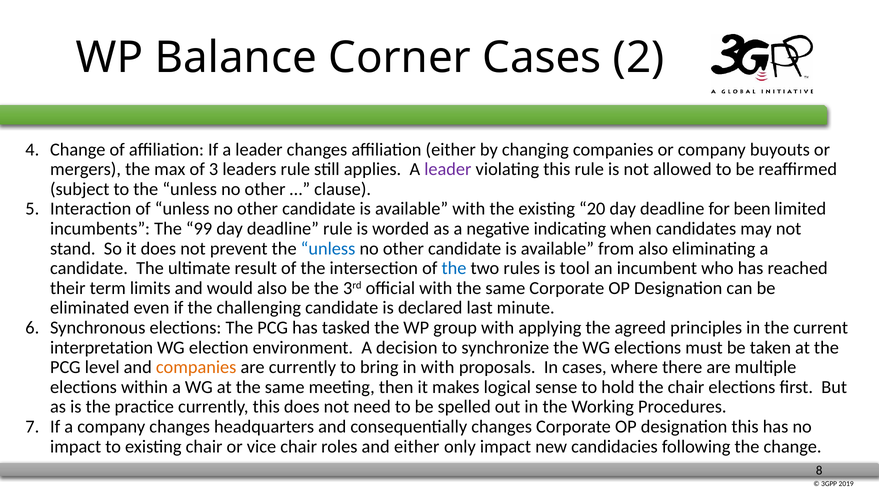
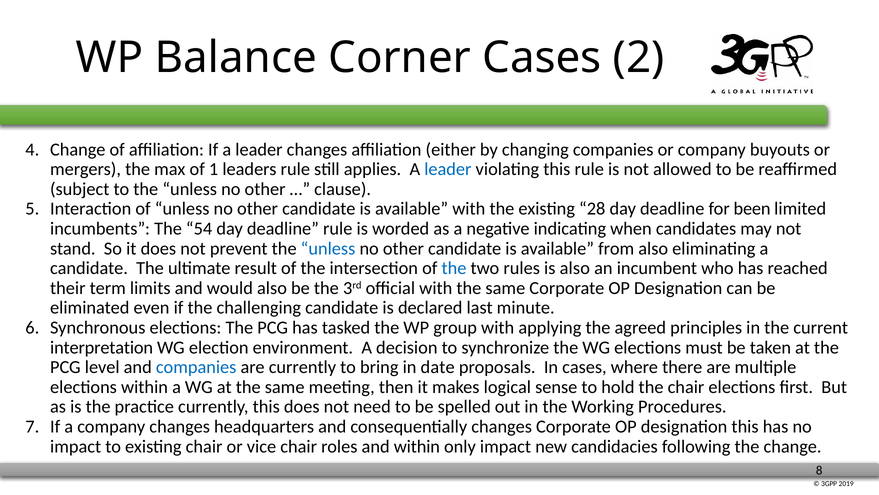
3: 3 -> 1 (214, 169)
leader colour: purple -> blue (448, 169)
20: 20 -> 28 (592, 209)
99: 99 -> 54 (199, 228)
is tool: tool -> also (575, 268)
companies colour: orange -> blue (196, 367)
in with: with -> date (438, 367)
and either: either -> within (417, 446)
